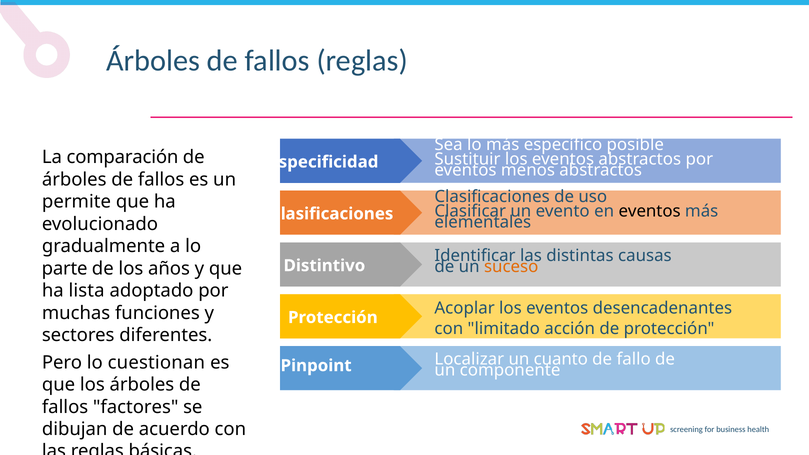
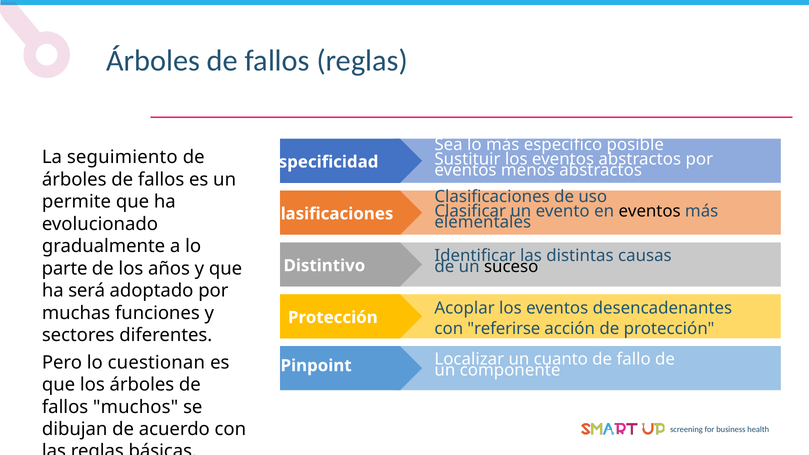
comparación: comparación -> seguimiento (122, 157)
suceso colour: orange -> black (511, 267)
lista: lista -> será (87, 291)
limitado: limitado -> referirse (504, 329)
factores: factores -> muchos (136, 407)
